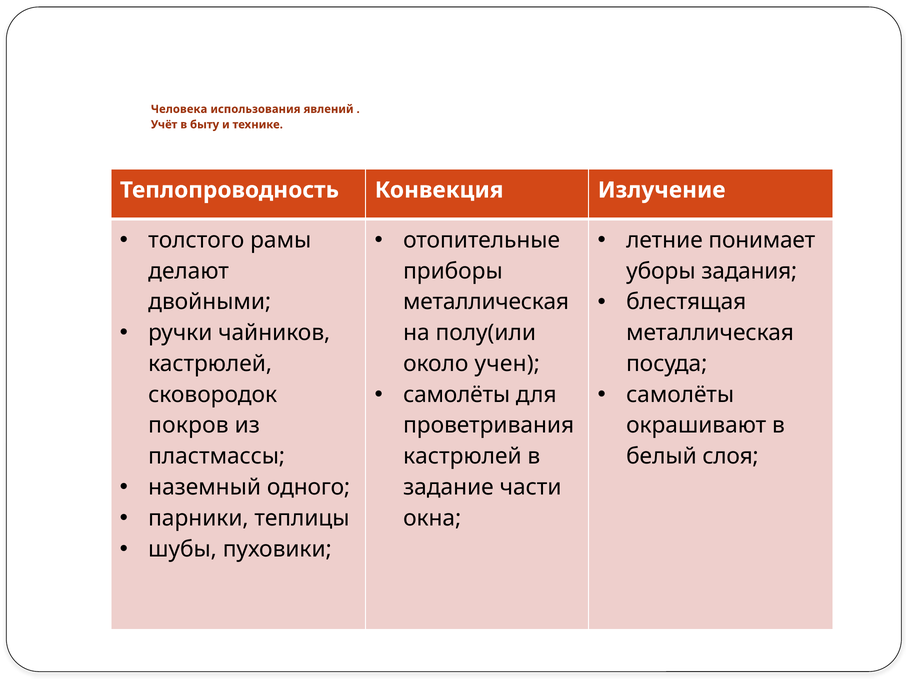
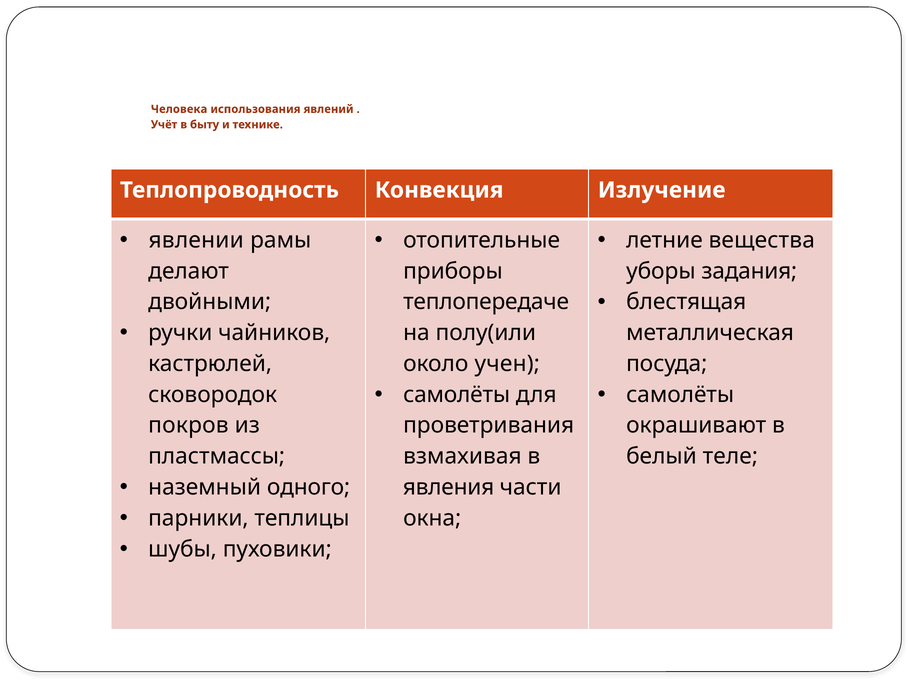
толстого: толстого -> явлении (196, 240)
понимает: понимает -> вещества (762, 240)
металлическая: металлическая -> теплопередаче (486, 302)
кастрюлей: кастрюлей -> взмахивая (462, 456)
слоя: слоя -> теле (730, 456)
задание: задание -> явления (449, 487)
